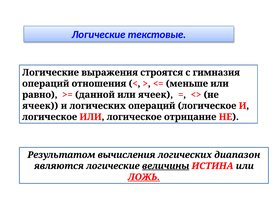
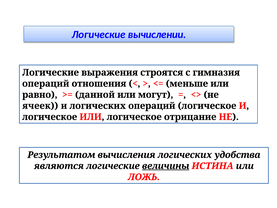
текстовые: текстовые -> вычислении (157, 35)
или ячеек: ячеек -> могут (156, 95)
диапазон: диапазон -> удобства (237, 155)
ЛОЖЬ underline: present -> none (144, 177)
